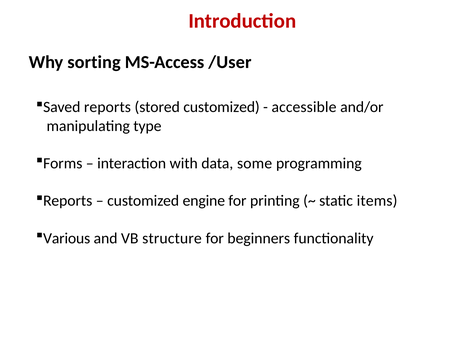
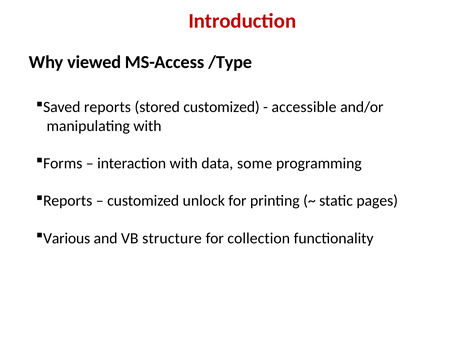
sorting: sorting -> viewed (94, 62)
/User: /User -> /Type (230, 62)
manipulating type: type -> with (147, 126)
engine: engine -> unlock (204, 201)
items: items -> pages (377, 201)
beginners: beginners -> collection (259, 239)
